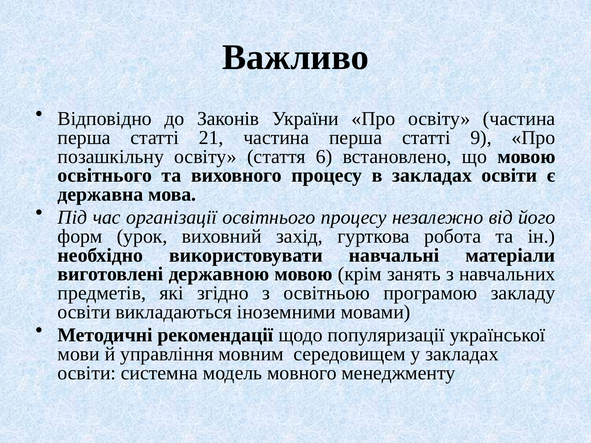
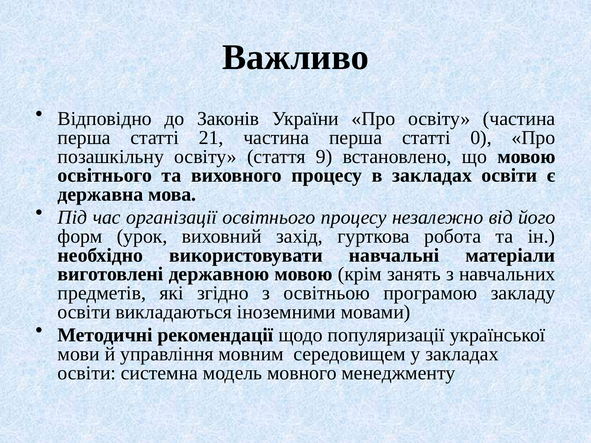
9: 9 -> 0 (481, 138)
6: 6 -> 9 (324, 157)
